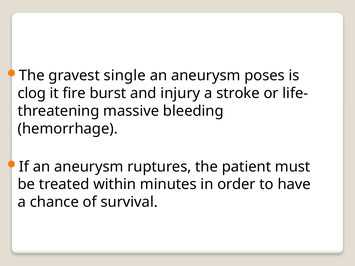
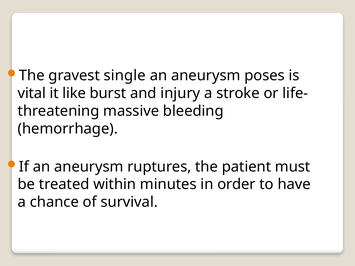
clog: clog -> vital (32, 93)
fire: fire -> like (74, 93)
